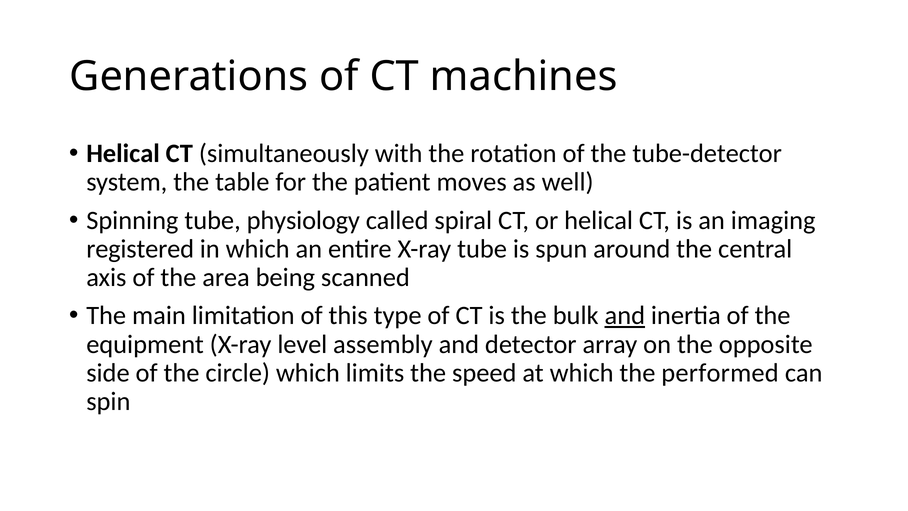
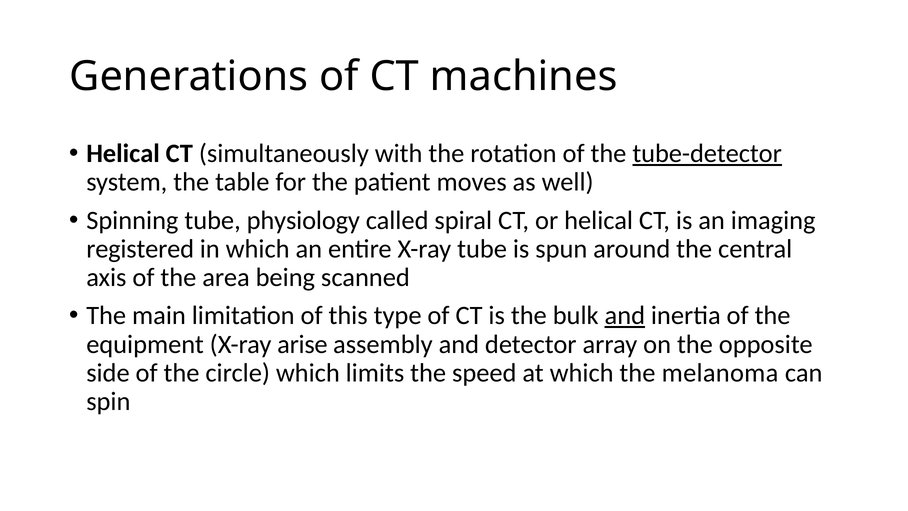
tube-detector underline: none -> present (707, 154)
level: level -> arise (302, 344)
performed: performed -> melanoma (720, 373)
